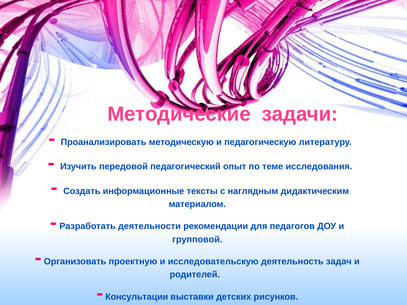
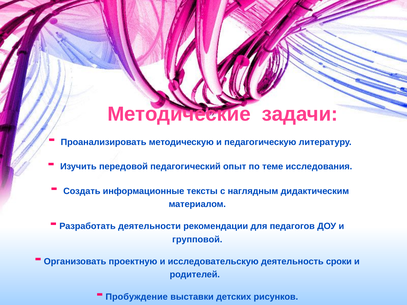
задач: задач -> сроки (339, 262)
Консультации: Консультации -> Пробуждение (137, 297)
